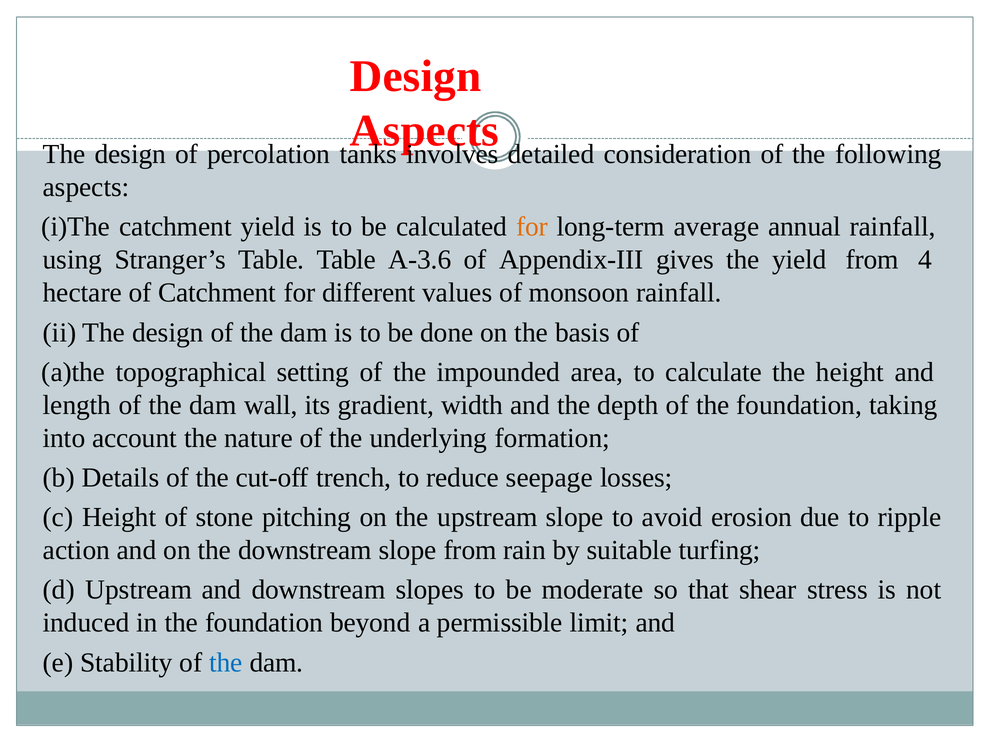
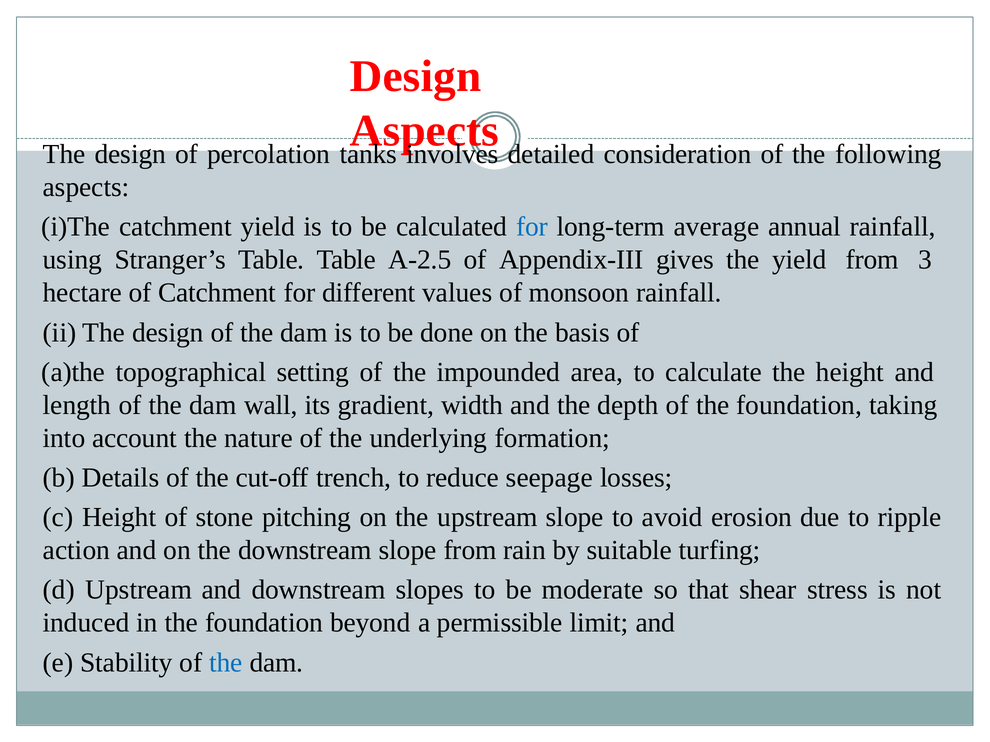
for colour: orange -> blue (532, 227)
A-3.6: A-3.6 -> A-2.5 (420, 260)
4: 4 -> 3 (925, 260)
